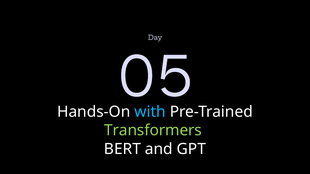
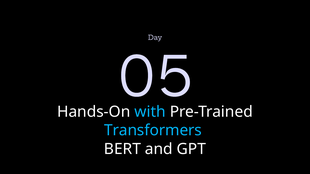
Transformers colour: light green -> light blue (153, 131)
